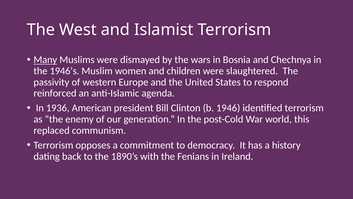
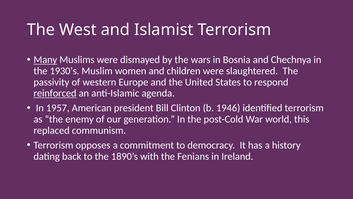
1946’s: 1946’s -> 1930’s (65, 71)
reinforced underline: none -> present (55, 93)
1936: 1936 -> 1957 (58, 108)
